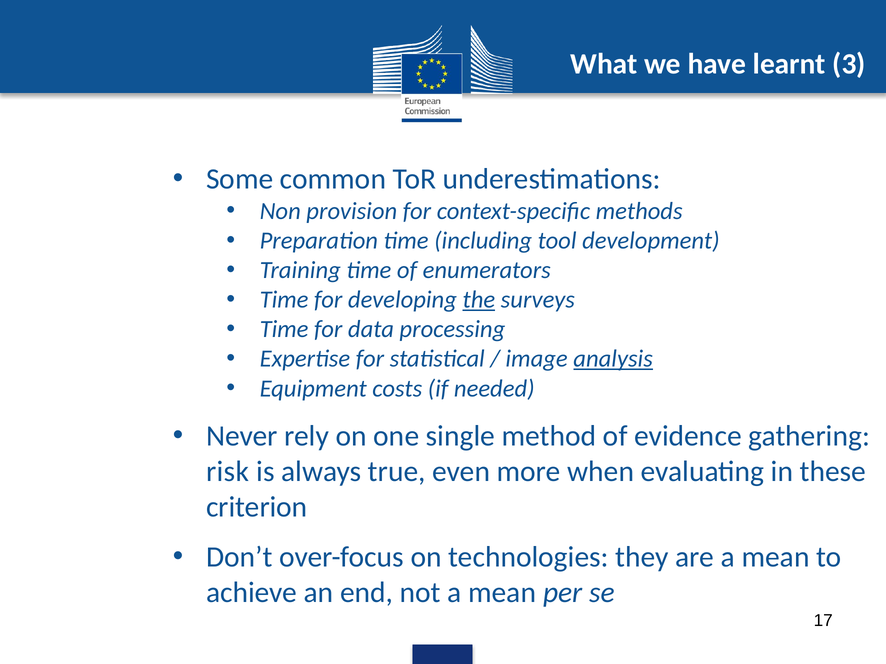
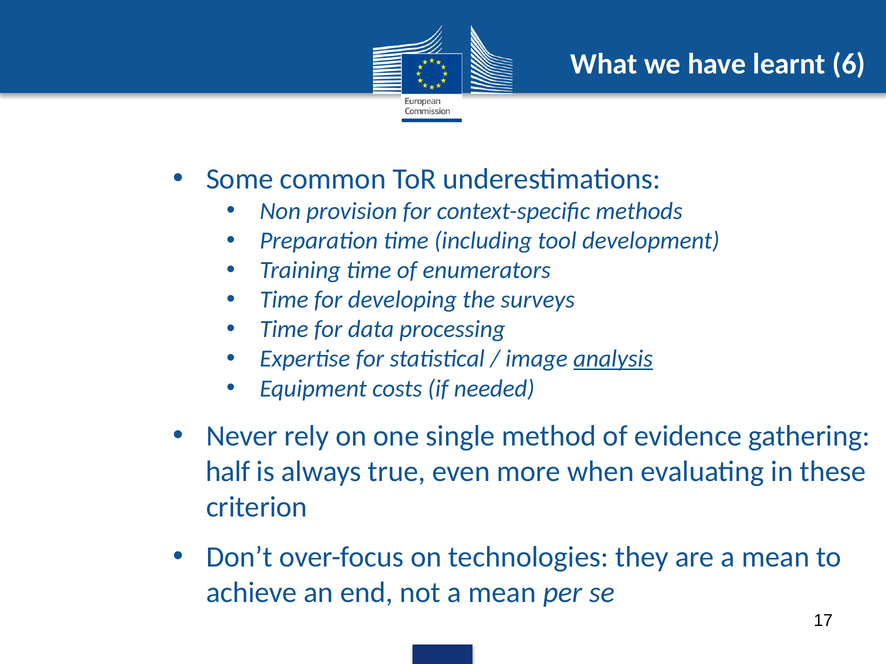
3: 3 -> 6 (849, 64)
the underline: present -> none (479, 300)
risk: risk -> half (228, 472)
